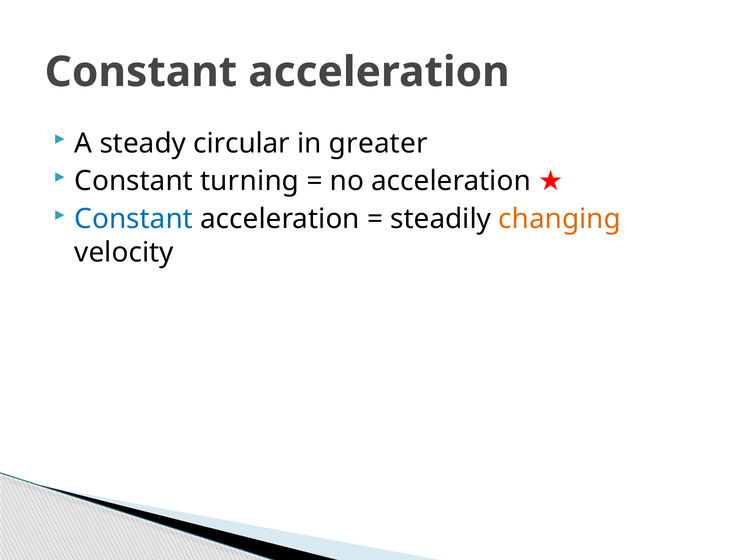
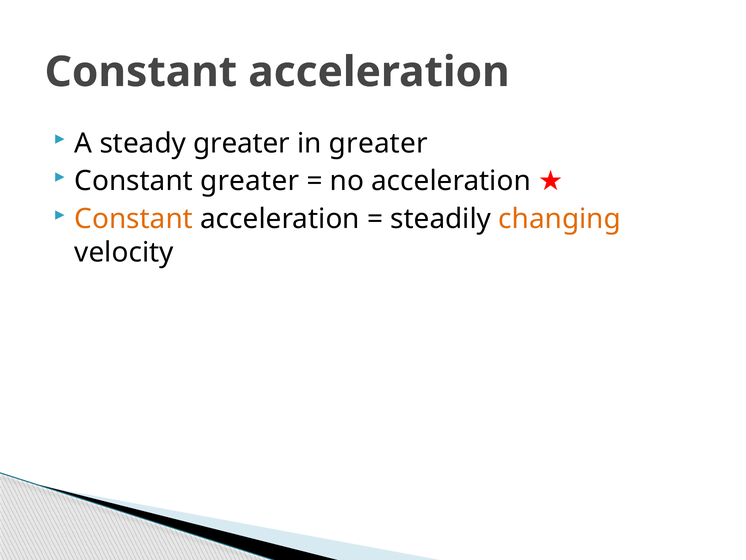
steady circular: circular -> greater (242, 143)
Constant turning: turning -> greater (250, 181)
Constant colour: blue -> orange (134, 219)
